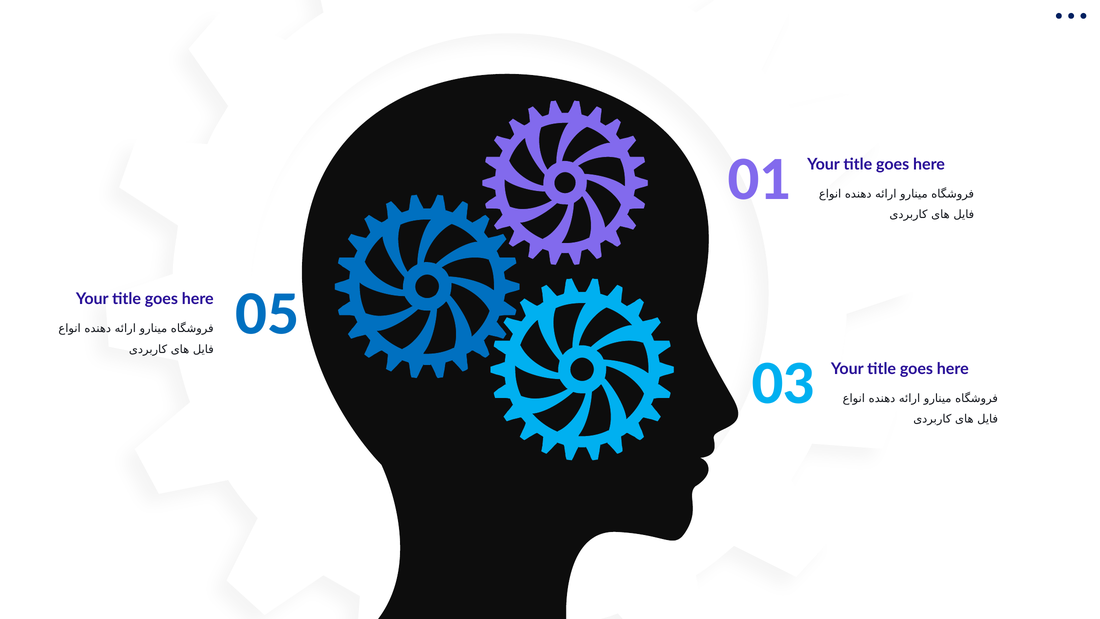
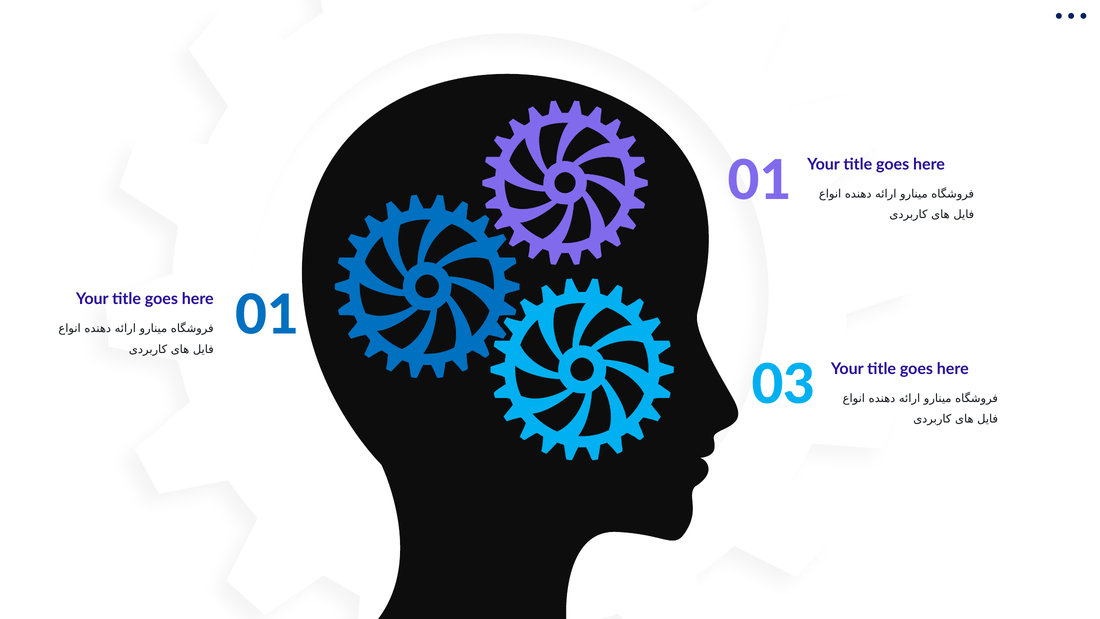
05: 05 -> 01 (267, 315)
